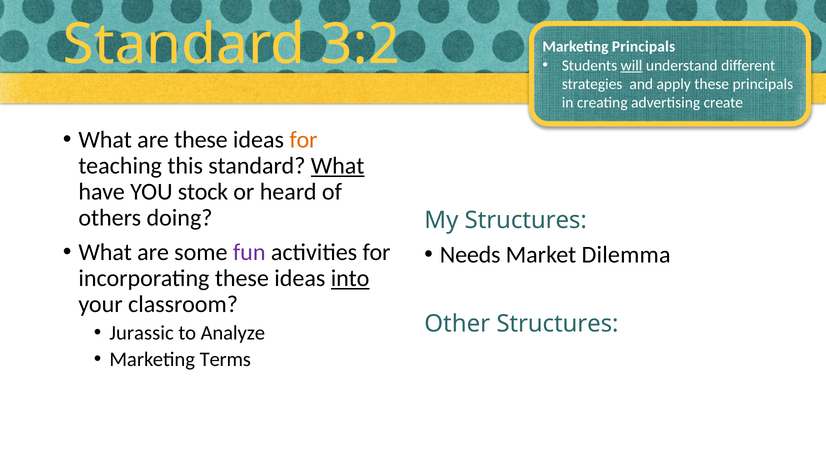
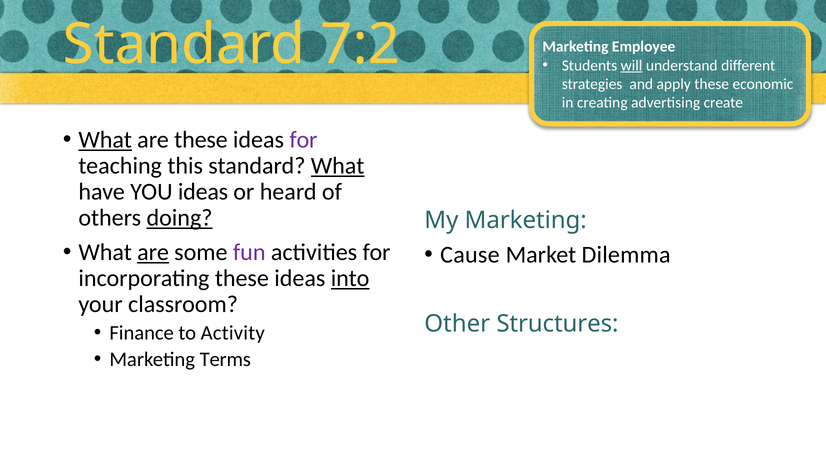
3:2: 3:2 -> 7:2 (360, 45)
Marketing Principals: Principals -> Employee (644, 47)
these principals: principals -> economic (763, 84)
What underline: none -> present (105, 140)
for colour: orange -> purple (303, 140)
YOU stock: stock -> ideas (203, 192)
doing underline: none -> present (180, 218)
My Structures: Structures -> Marketing (526, 220)
are underline: none -> present (153, 252)
Needs: Needs -> Cause (470, 255)
Jurassic: Jurassic -> Finance (142, 333)
Analyze: Analyze -> Activity (233, 333)
